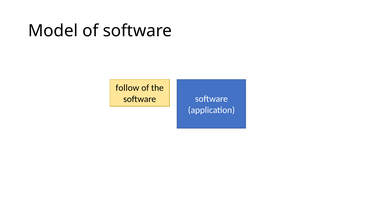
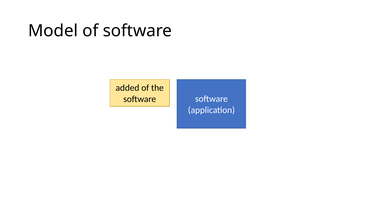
follow: follow -> added (127, 88)
